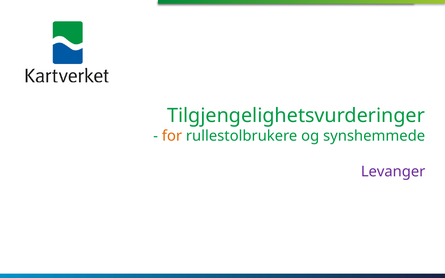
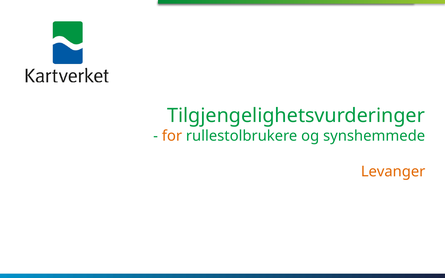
Levanger colour: purple -> orange (393, 172)
